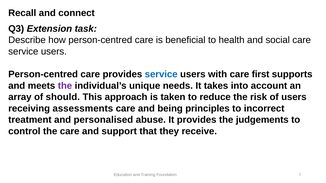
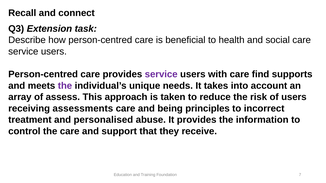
service colour: blue -> purple (161, 74)
first: first -> find (261, 74)
should: should -> assess (63, 97)
judgements: judgements -> information (262, 120)
